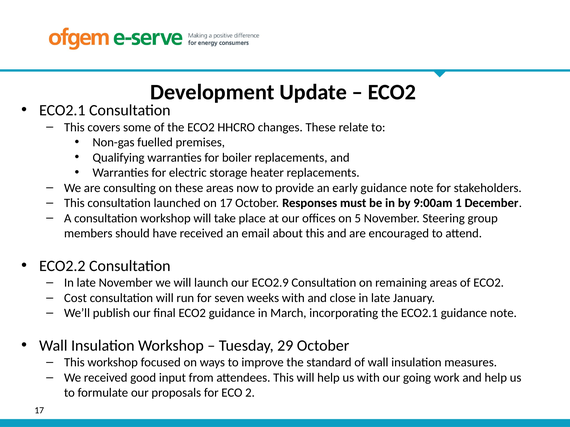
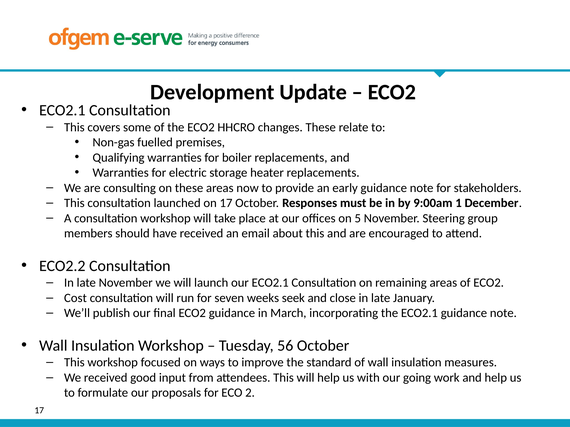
our ECO2.9: ECO2.9 -> ECO2.1 (270, 283)
weeks with: with -> seek (293, 298)
29: 29 -> 56 (285, 346)
